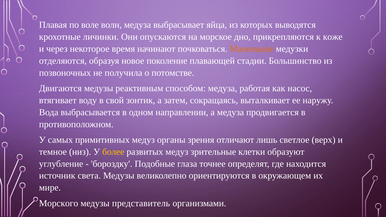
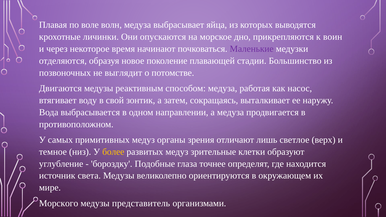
коже: коже -> воин (333, 37)
Маленькие colour: orange -> purple (252, 49)
получила: получила -> выглядит (123, 73)
